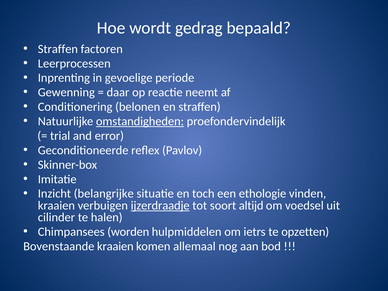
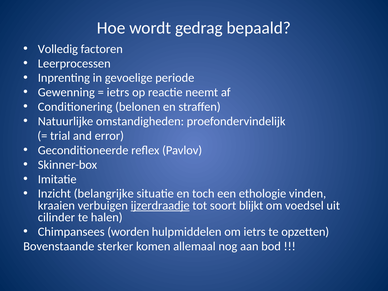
Straffen: Straffen -> Volledig (58, 49)
daar: daar -> ietrs (118, 92)
omstandigheden underline: present -> none (140, 121)
altijd: altijd -> blijkt (251, 206)
Bovenstaande kraaien: kraaien -> sterker (115, 246)
